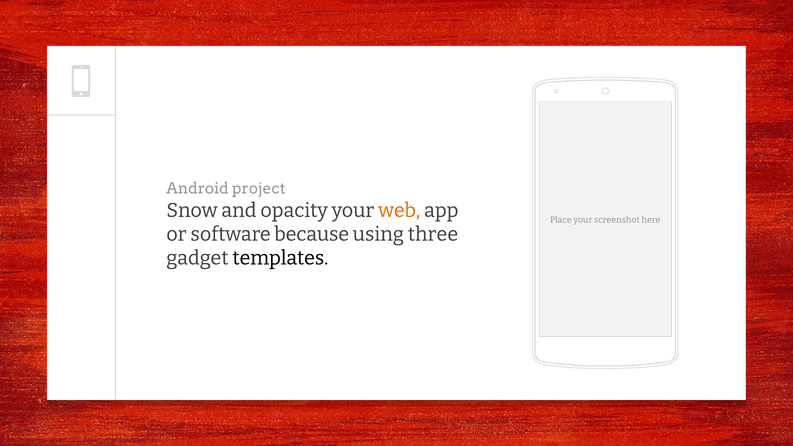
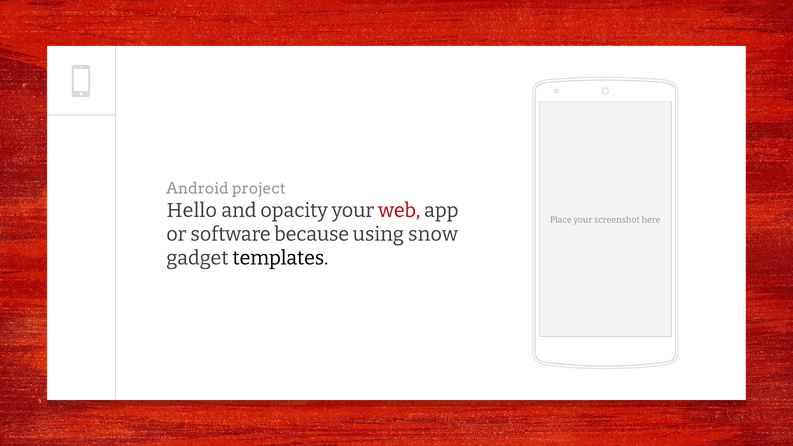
Snow: Snow -> Hello (192, 210)
web colour: orange -> red (399, 210)
three: three -> snow (433, 234)
